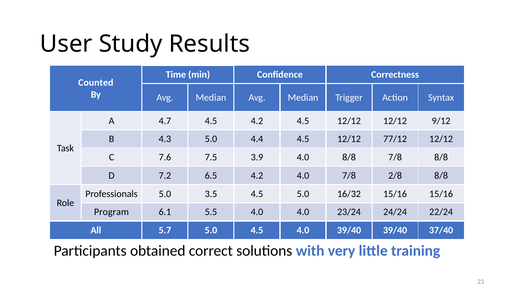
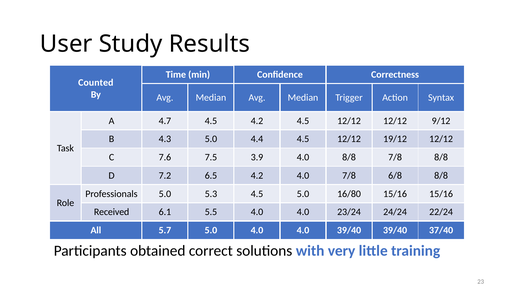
77/12: 77/12 -> 19/12 (395, 139)
2/8: 2/8 -> 6/8 (395, 175)
3.5: 3.5 -> 5.3 (211, 194)
16/32: 16/32 -> 16/80 (349, 194)
Program: Program -> Received (112, 212)
5.0 4.5: 4.5 -> 4.0 (257, 230)
